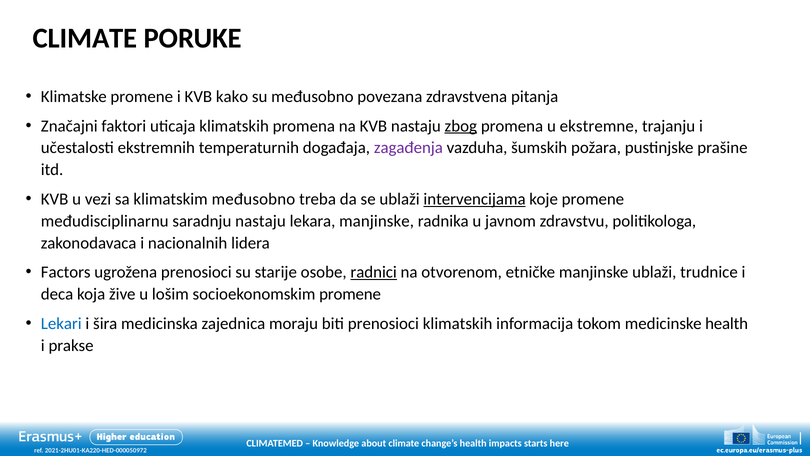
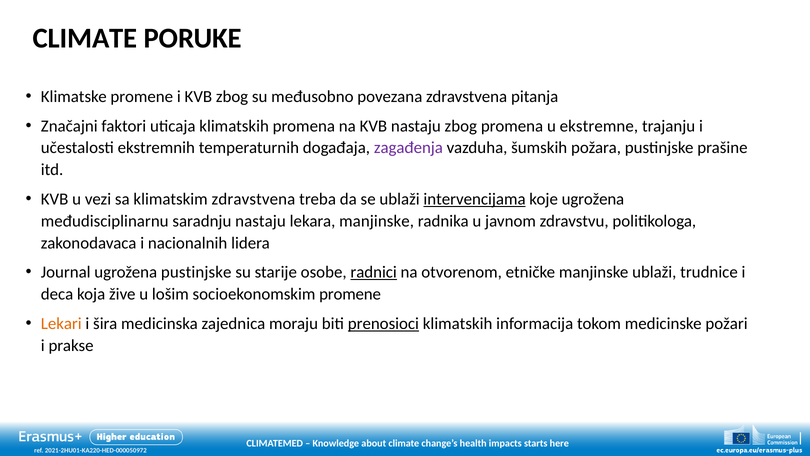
KVB kako: kako -> zbog (232, 96)
zbog underline: present -> none (461, 126)
klimatskim međusobno: međusobno -> zdravstvena (253, 199)
koje promene: promene -> ugrožena (593, 199)
Factors: Factors -> Journal (66, 272)
ugrožena prenosioci: prenosioci -> pustinjske (196, 272)
Lekari colour: blue -> orange (61, 323)
prenosioci underline: none -> present (383, 323)
medicinske health: health -> požari (727, 323)
